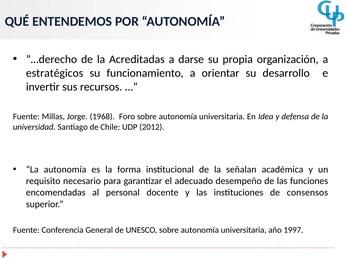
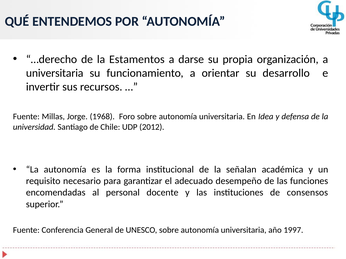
Acreditadas: Acreditadas -> Estamentos (137, 59)
estratégicos: estratégicos -> universitaria (55, 73)
